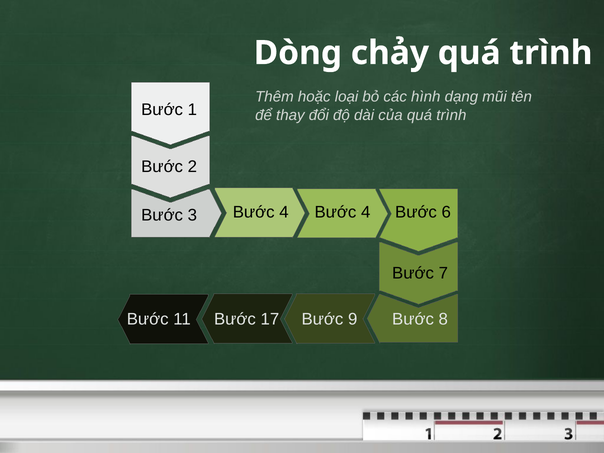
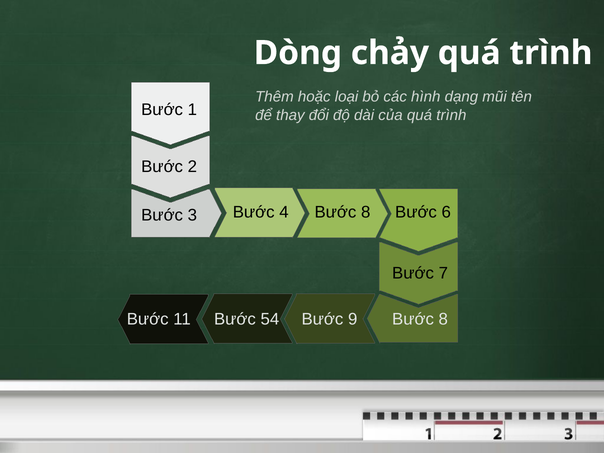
4 Bước 4: 4 -> 8 (366, 212)
17: 17 -> 54 (270, 319)
